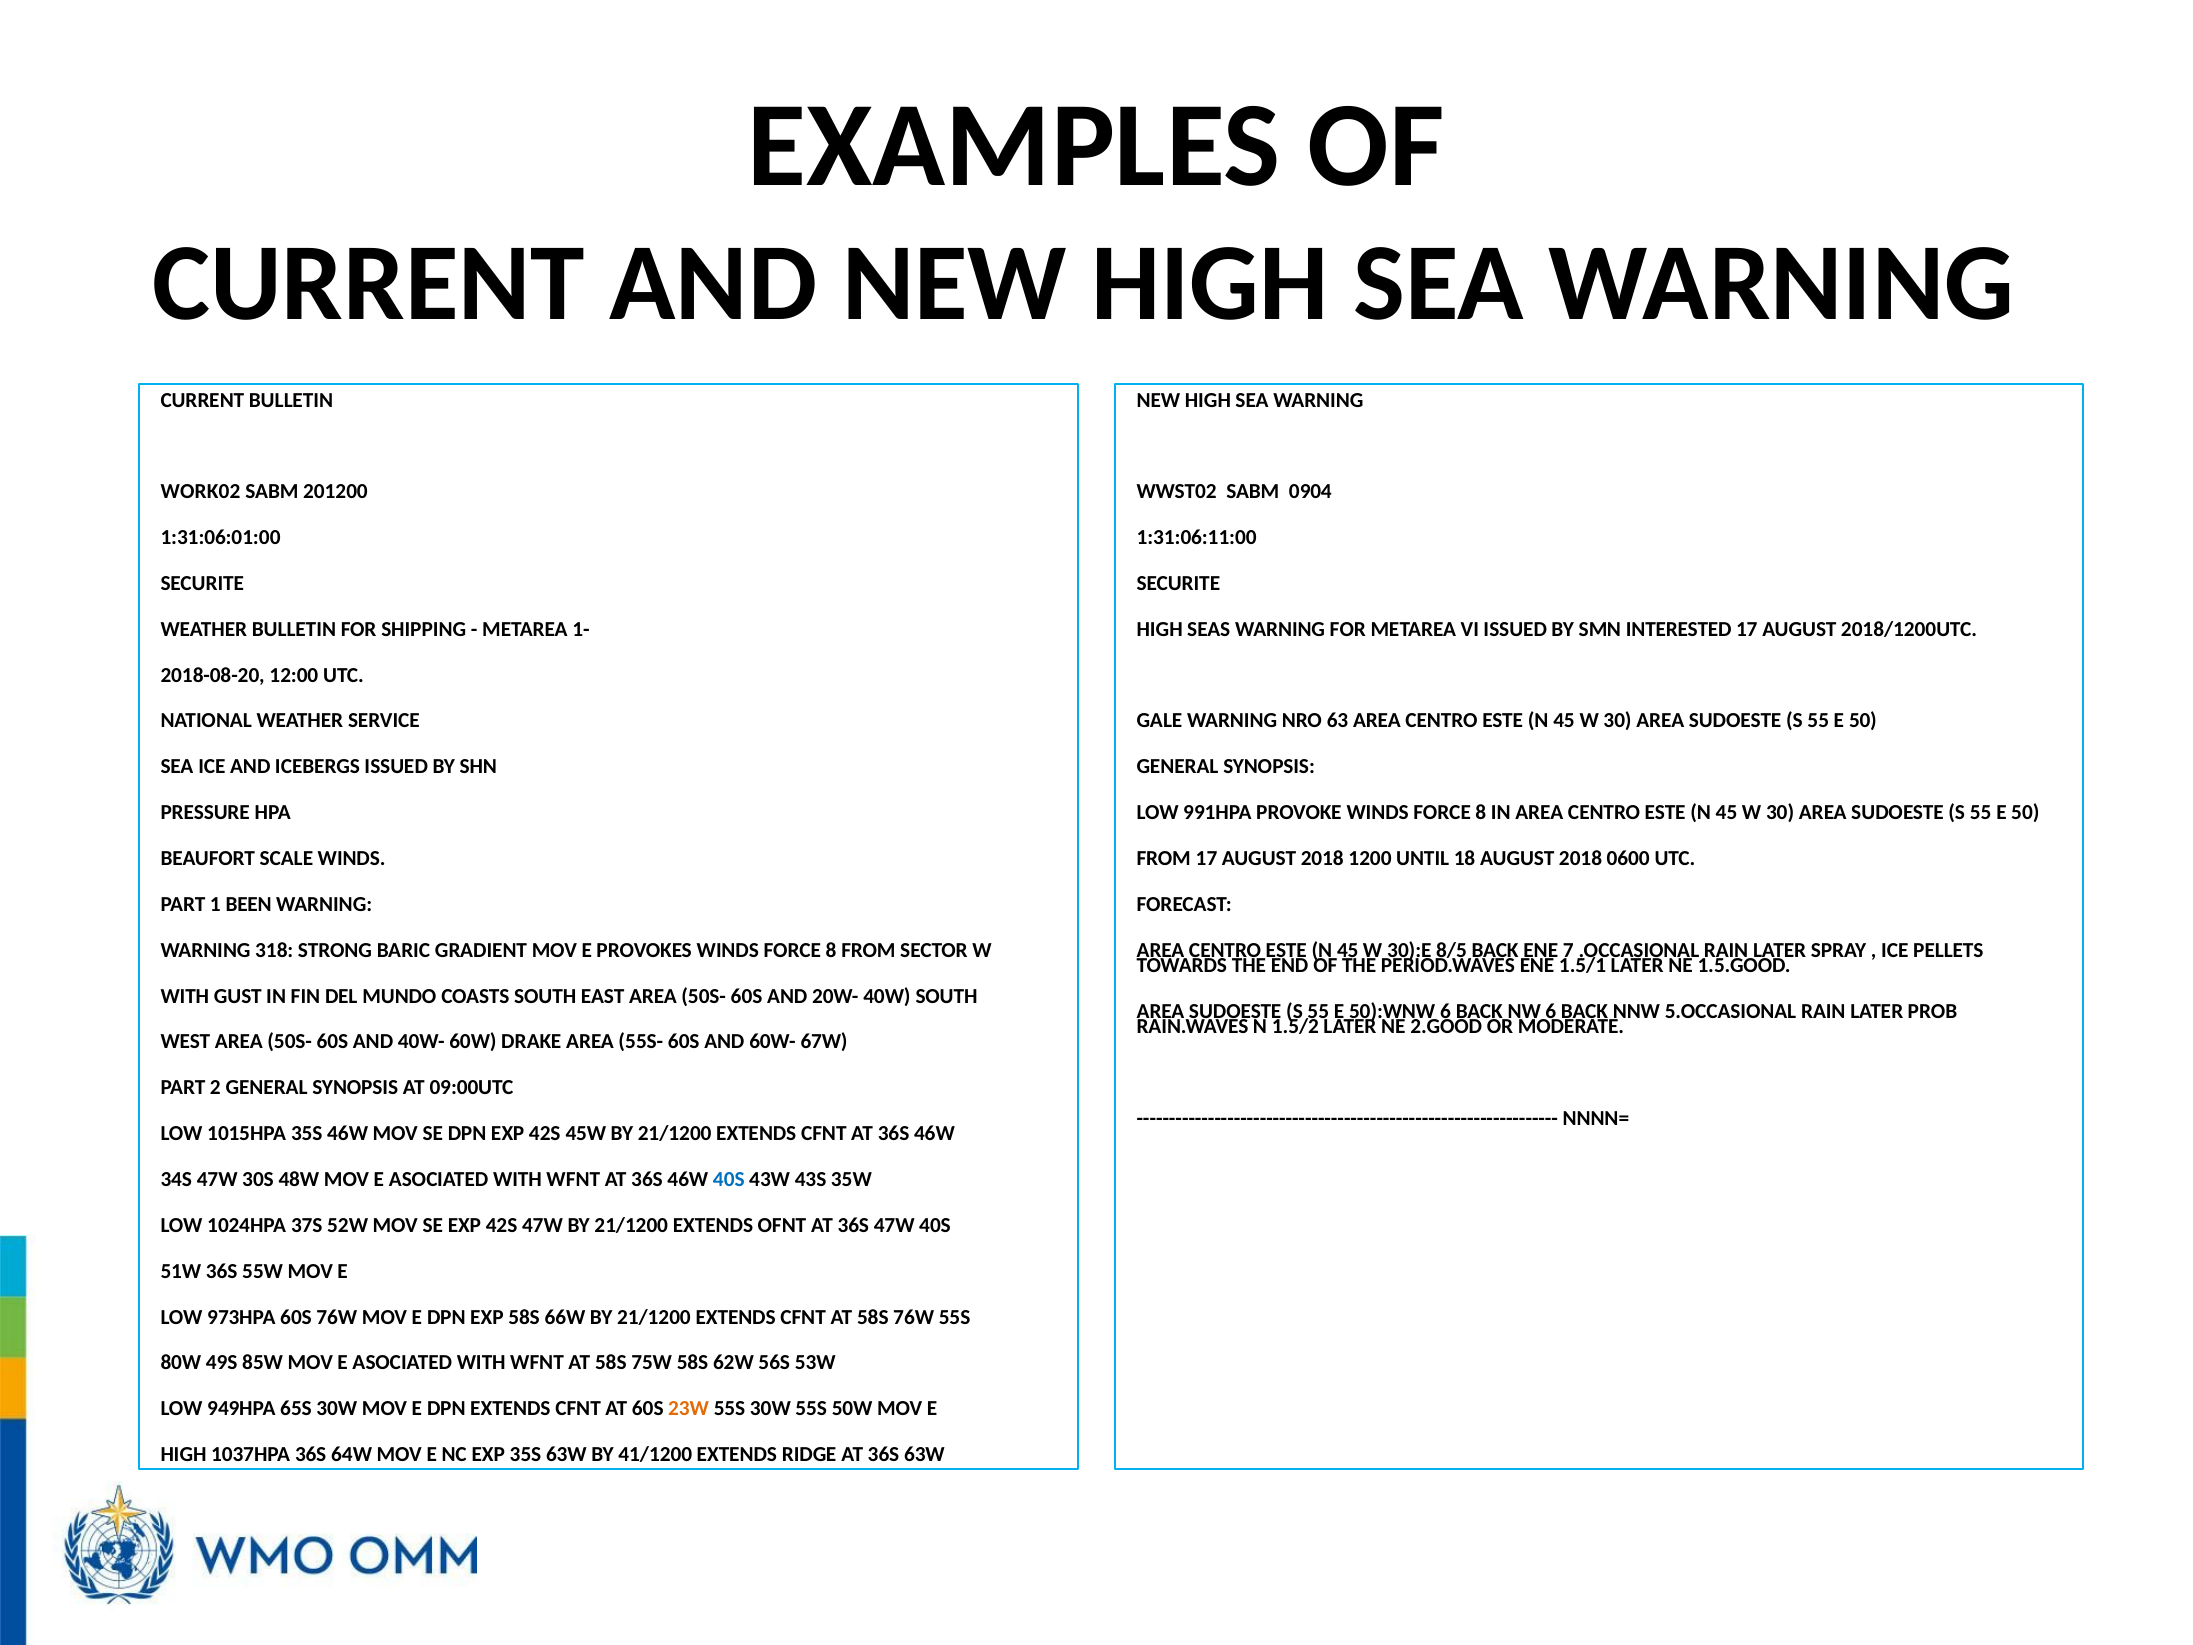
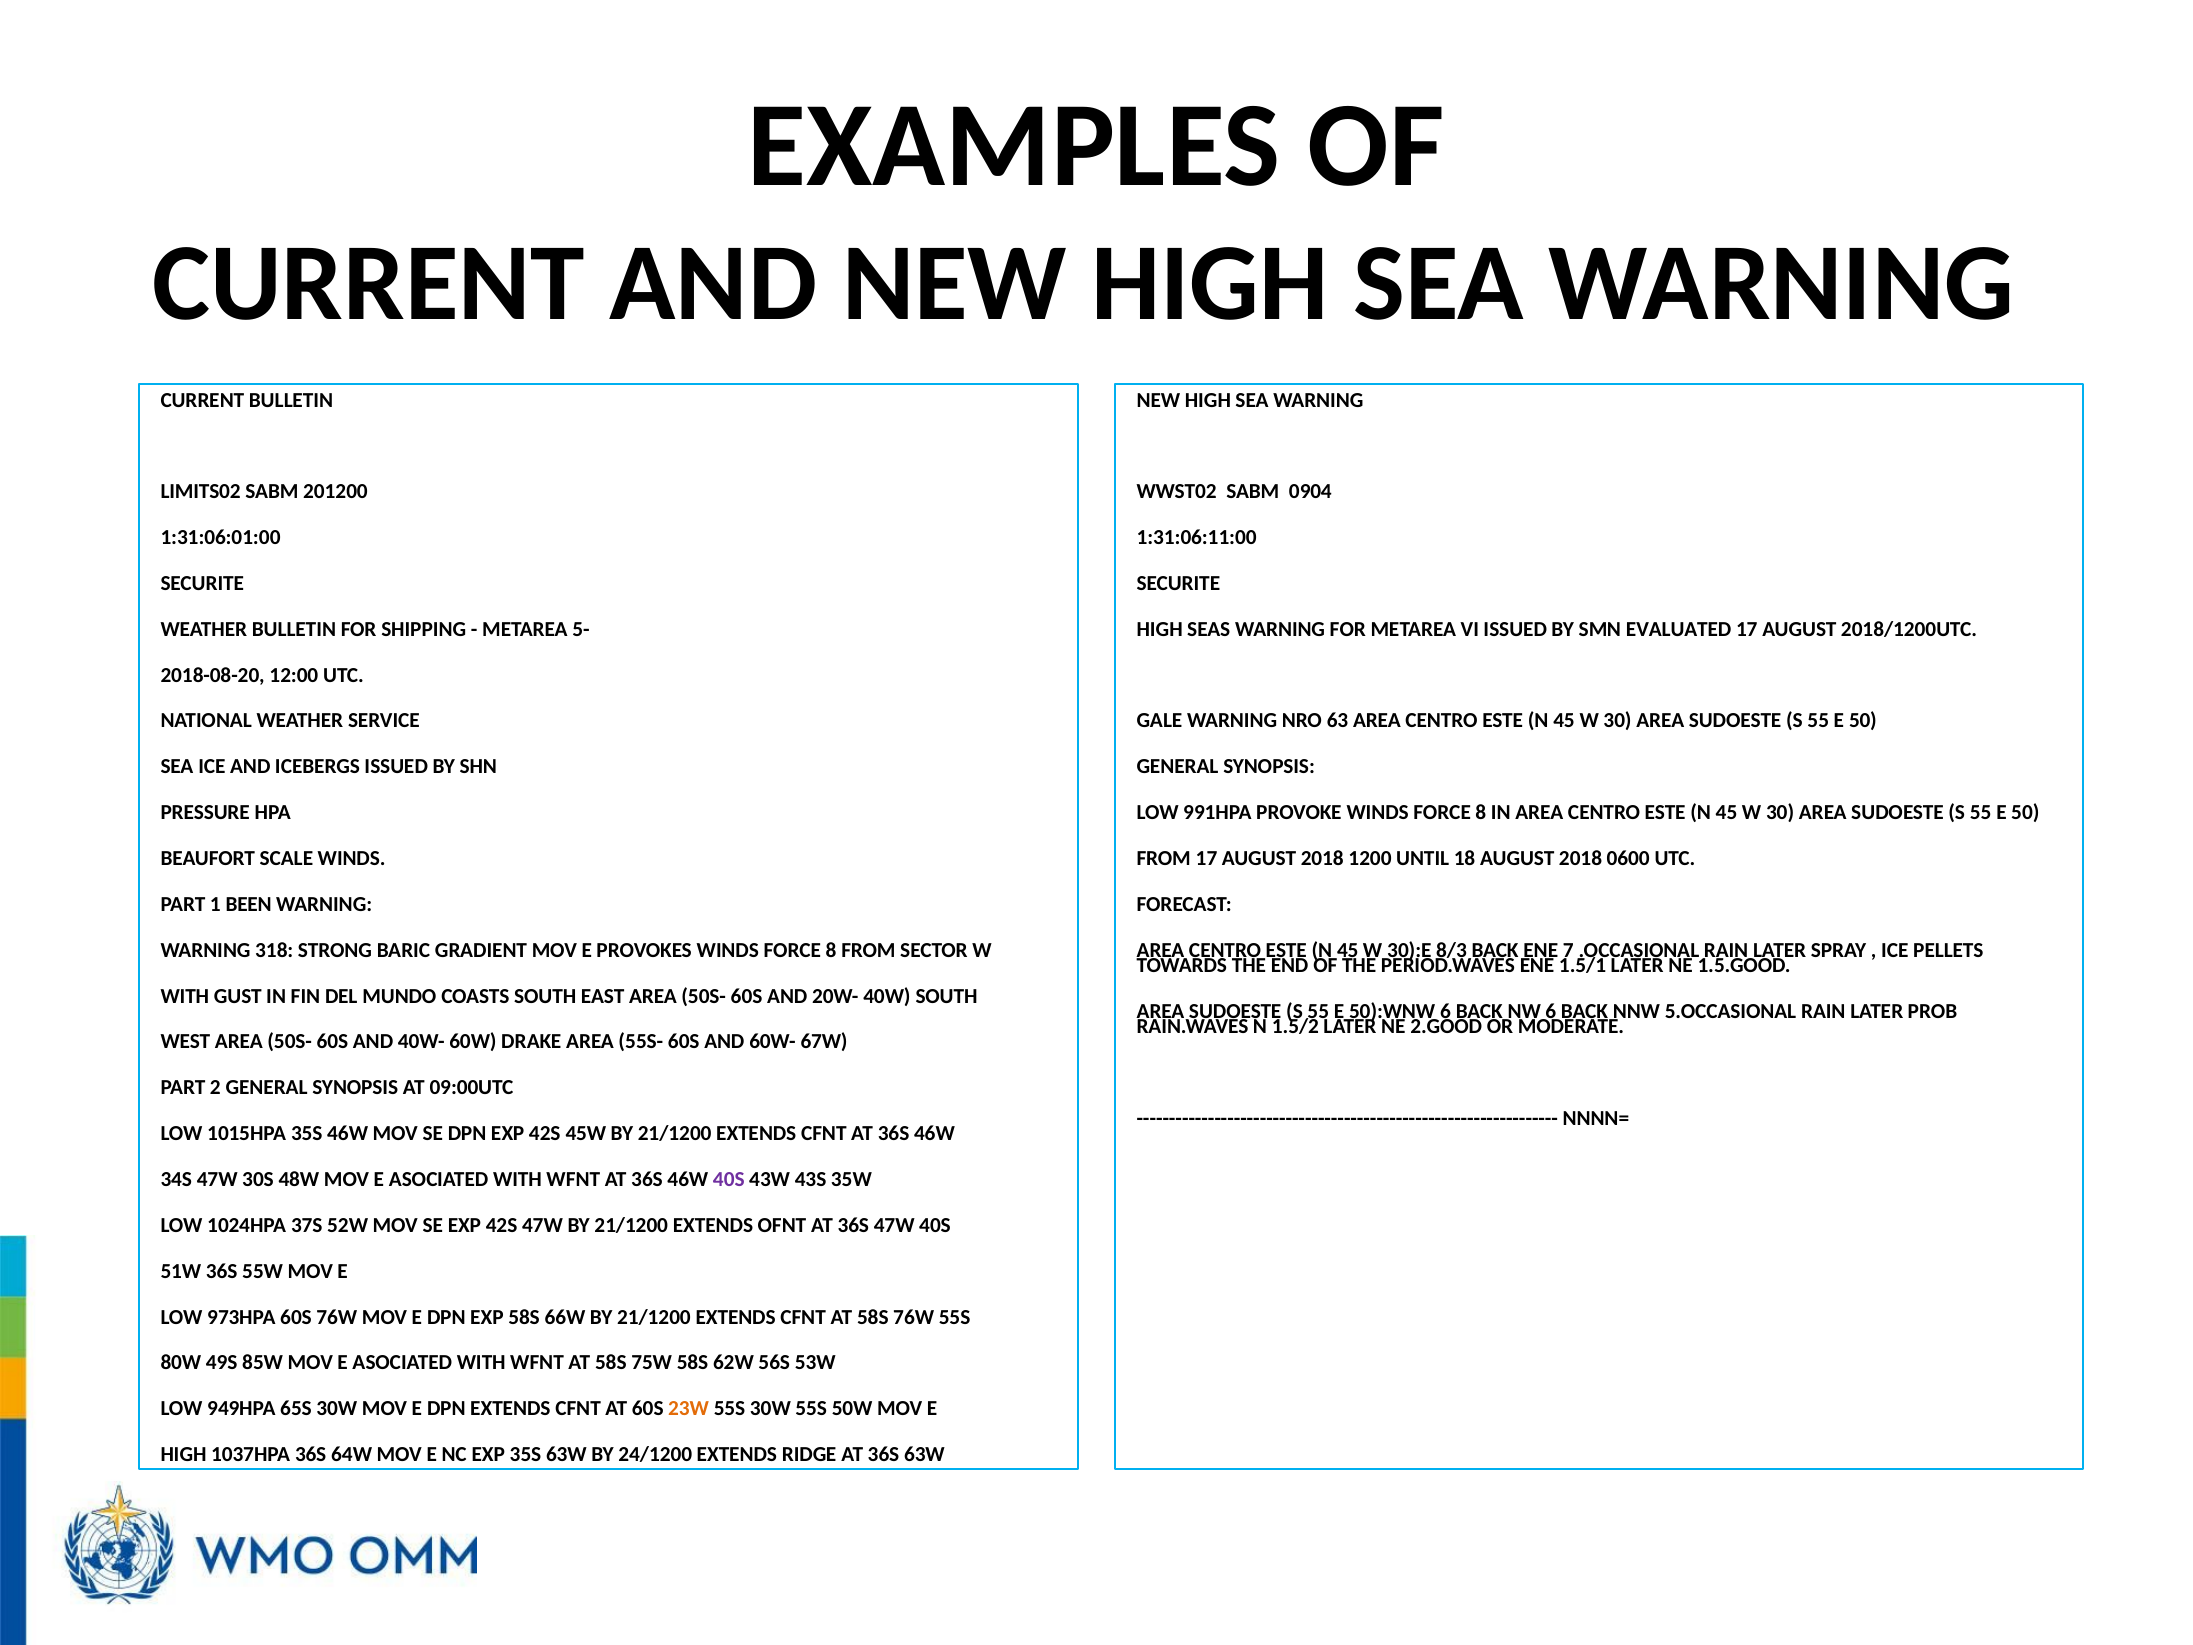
WORK02: WORK02 -> LIMITS02 (201, 492)
1-: 1- -> 5- (581, 629)
INTERESTED: INTERESTED -> EVALUATED (1679, 629)
8/5: 8/5 -> 8/3 (1451, 950)
40S colour: blue -> purple (729, 1179)
41/1200: 41/1200 -> 24/1200 (655, 1454)
